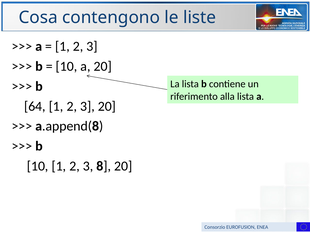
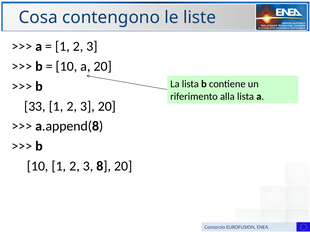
64: 64 -> 33 (35, 106)
